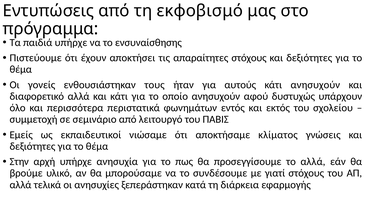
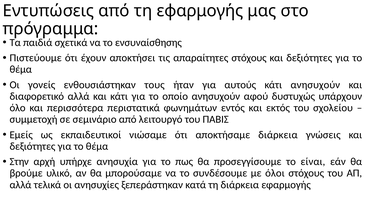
τη εκφοβισμό: εκφοβισμό -> εφαρμογής (200, 11)
παιδιά υπήρχε: υπήρχε -> σχετικά (71, 42)
αποκτήσαμε κλίματος: κλίματος -> διάρκεια (278, 134)
το αλλά: αλλά -> είναι (313, 161)
γιατί: γιατί -> όλοι (275, 173)
